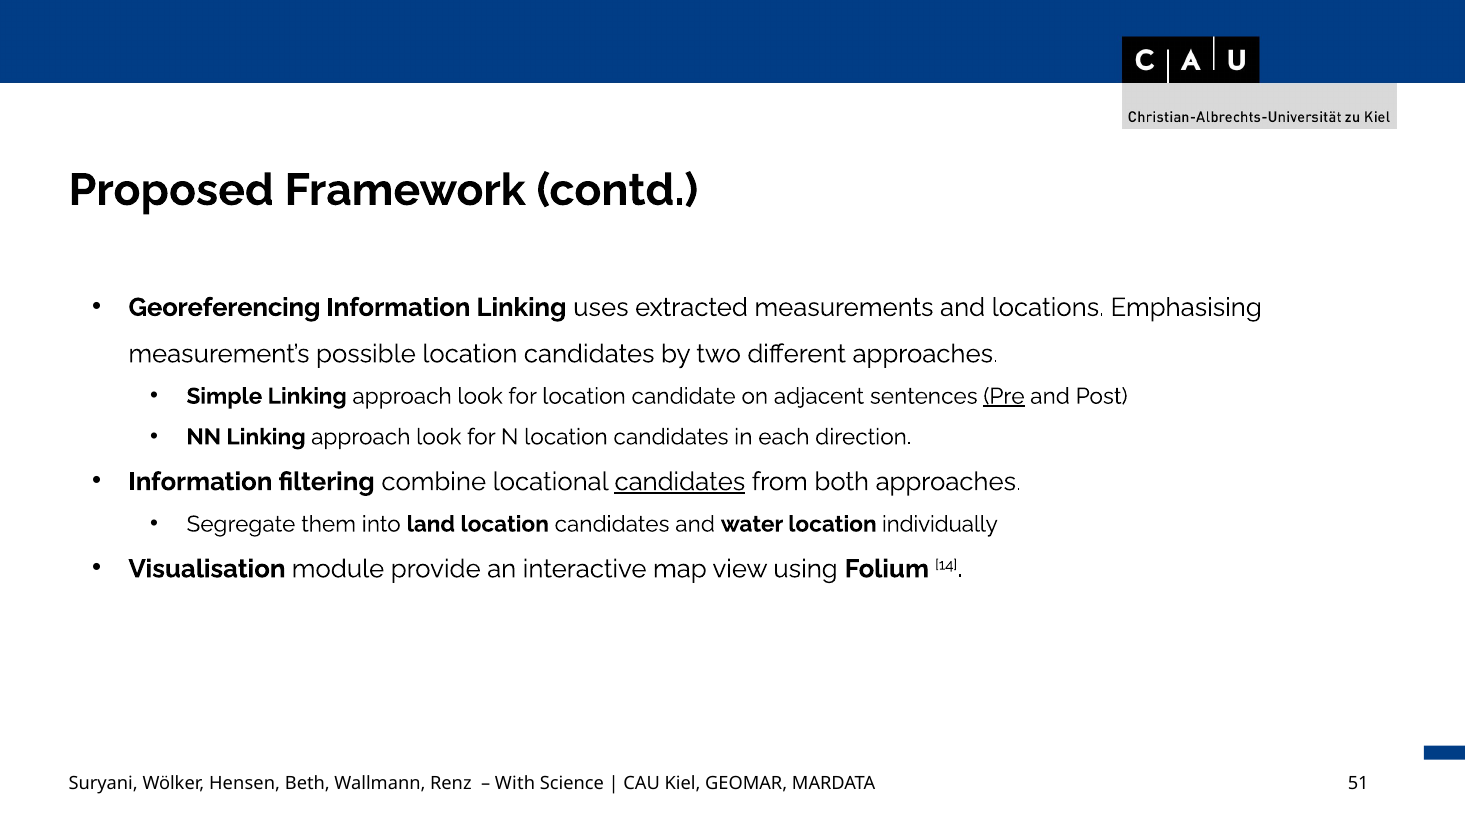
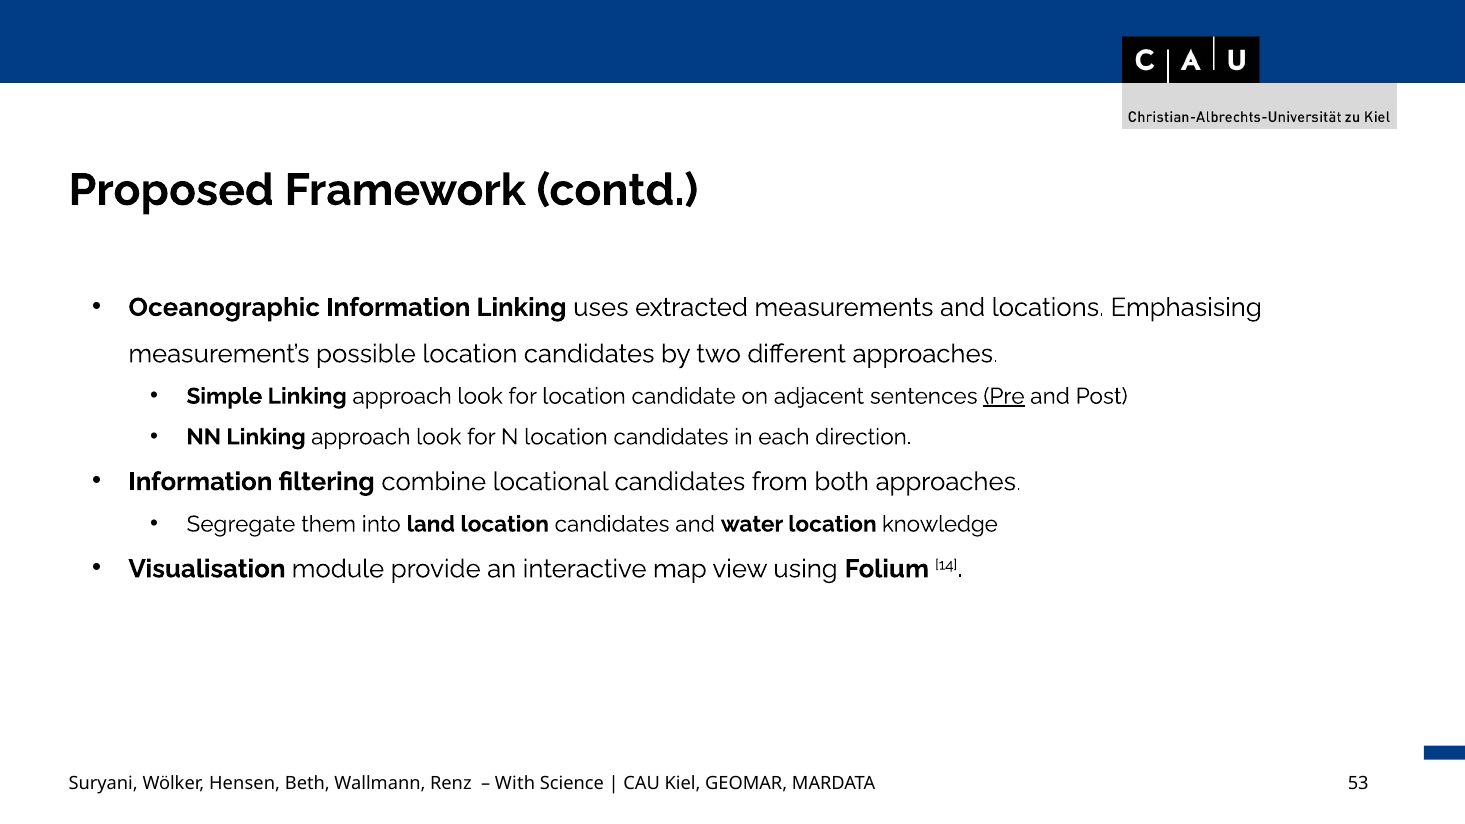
Georeferencing: Georeferencing -> Oceanographic (224, 307)
candidates underline: present -> none (680, 482)
individually: individually -> knowledge (940, 524)
51: 51 -> 53 (1358, 784)
